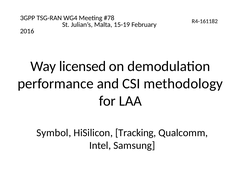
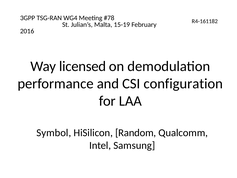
methodology: methodology -> configuration (183, 84)
Tracking: Tracking -> Random (136, 133)
